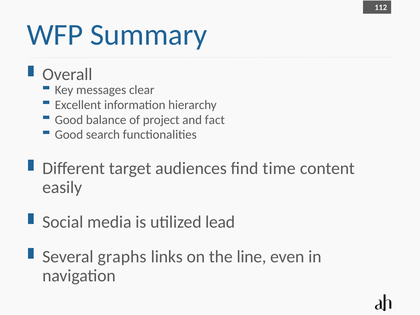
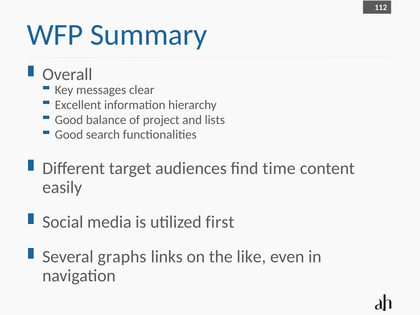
fact: fact -> lists (215, 120)
lead: lead -> first (220, 222)
line: line -> like (251, 257)
